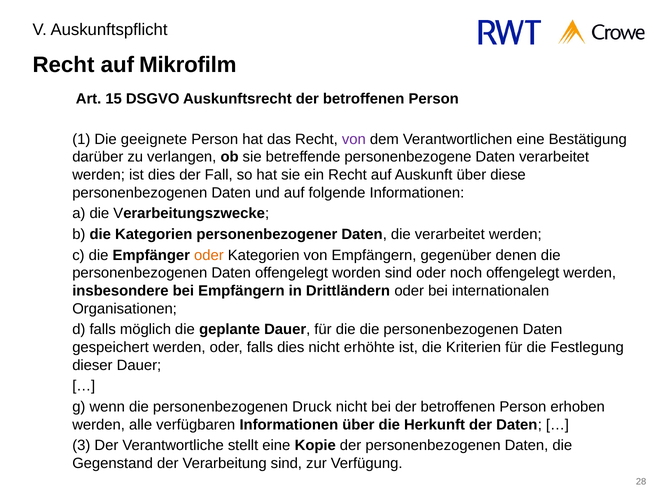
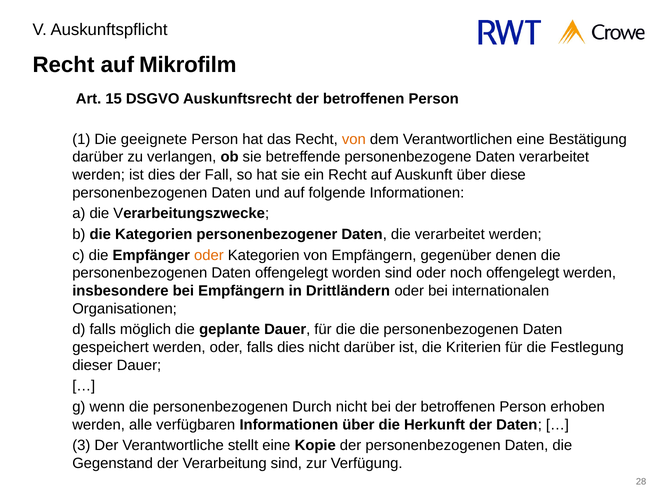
von colour: purple -> orange (354, 139)
nicht erhöhte: erhöhte -> darüber (369, 347)
Druck: Druck -> Durch (312, 407)
